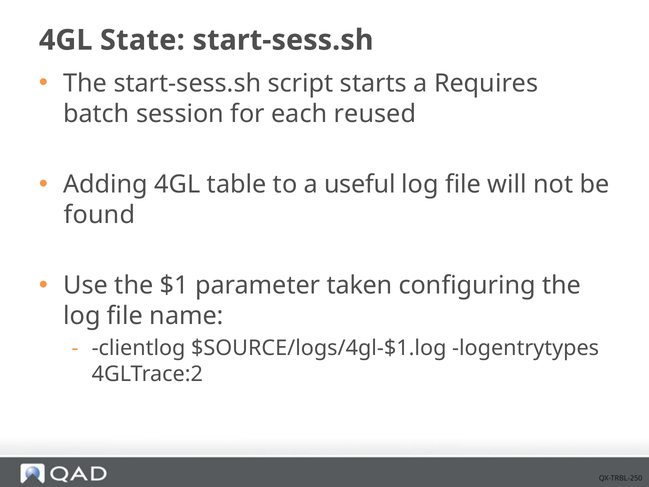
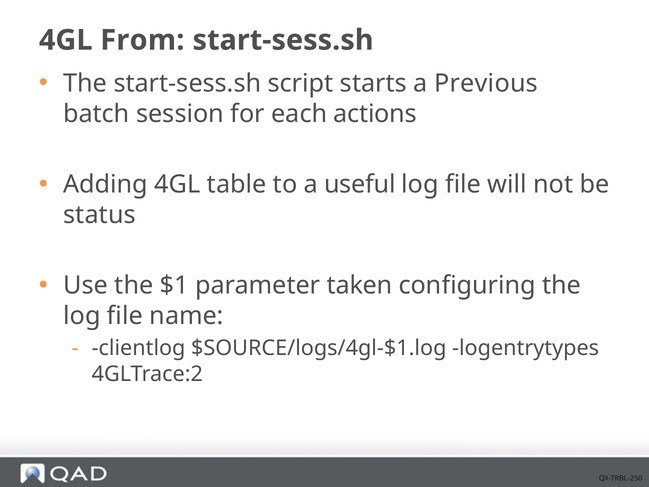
State: State -> From (142, 40)
Requires: Requires -> Previous (486, 83)
reused: reused -> actions (375, 114)
found: found -> status (100, 215)
